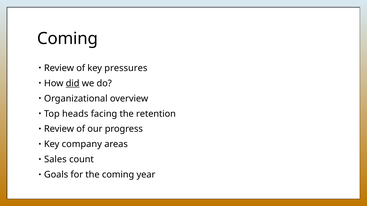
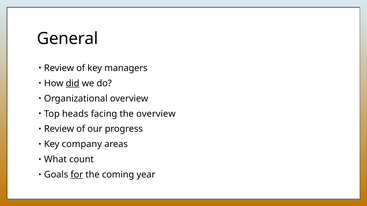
Coming: Coming -> General (68, 39)
pressures: pressures -> managers (126, 68)
the retention: retention -> overview (156, 114)
Sales: Sales -> What (55, 160)
for underline: none -> present (77, 175)
